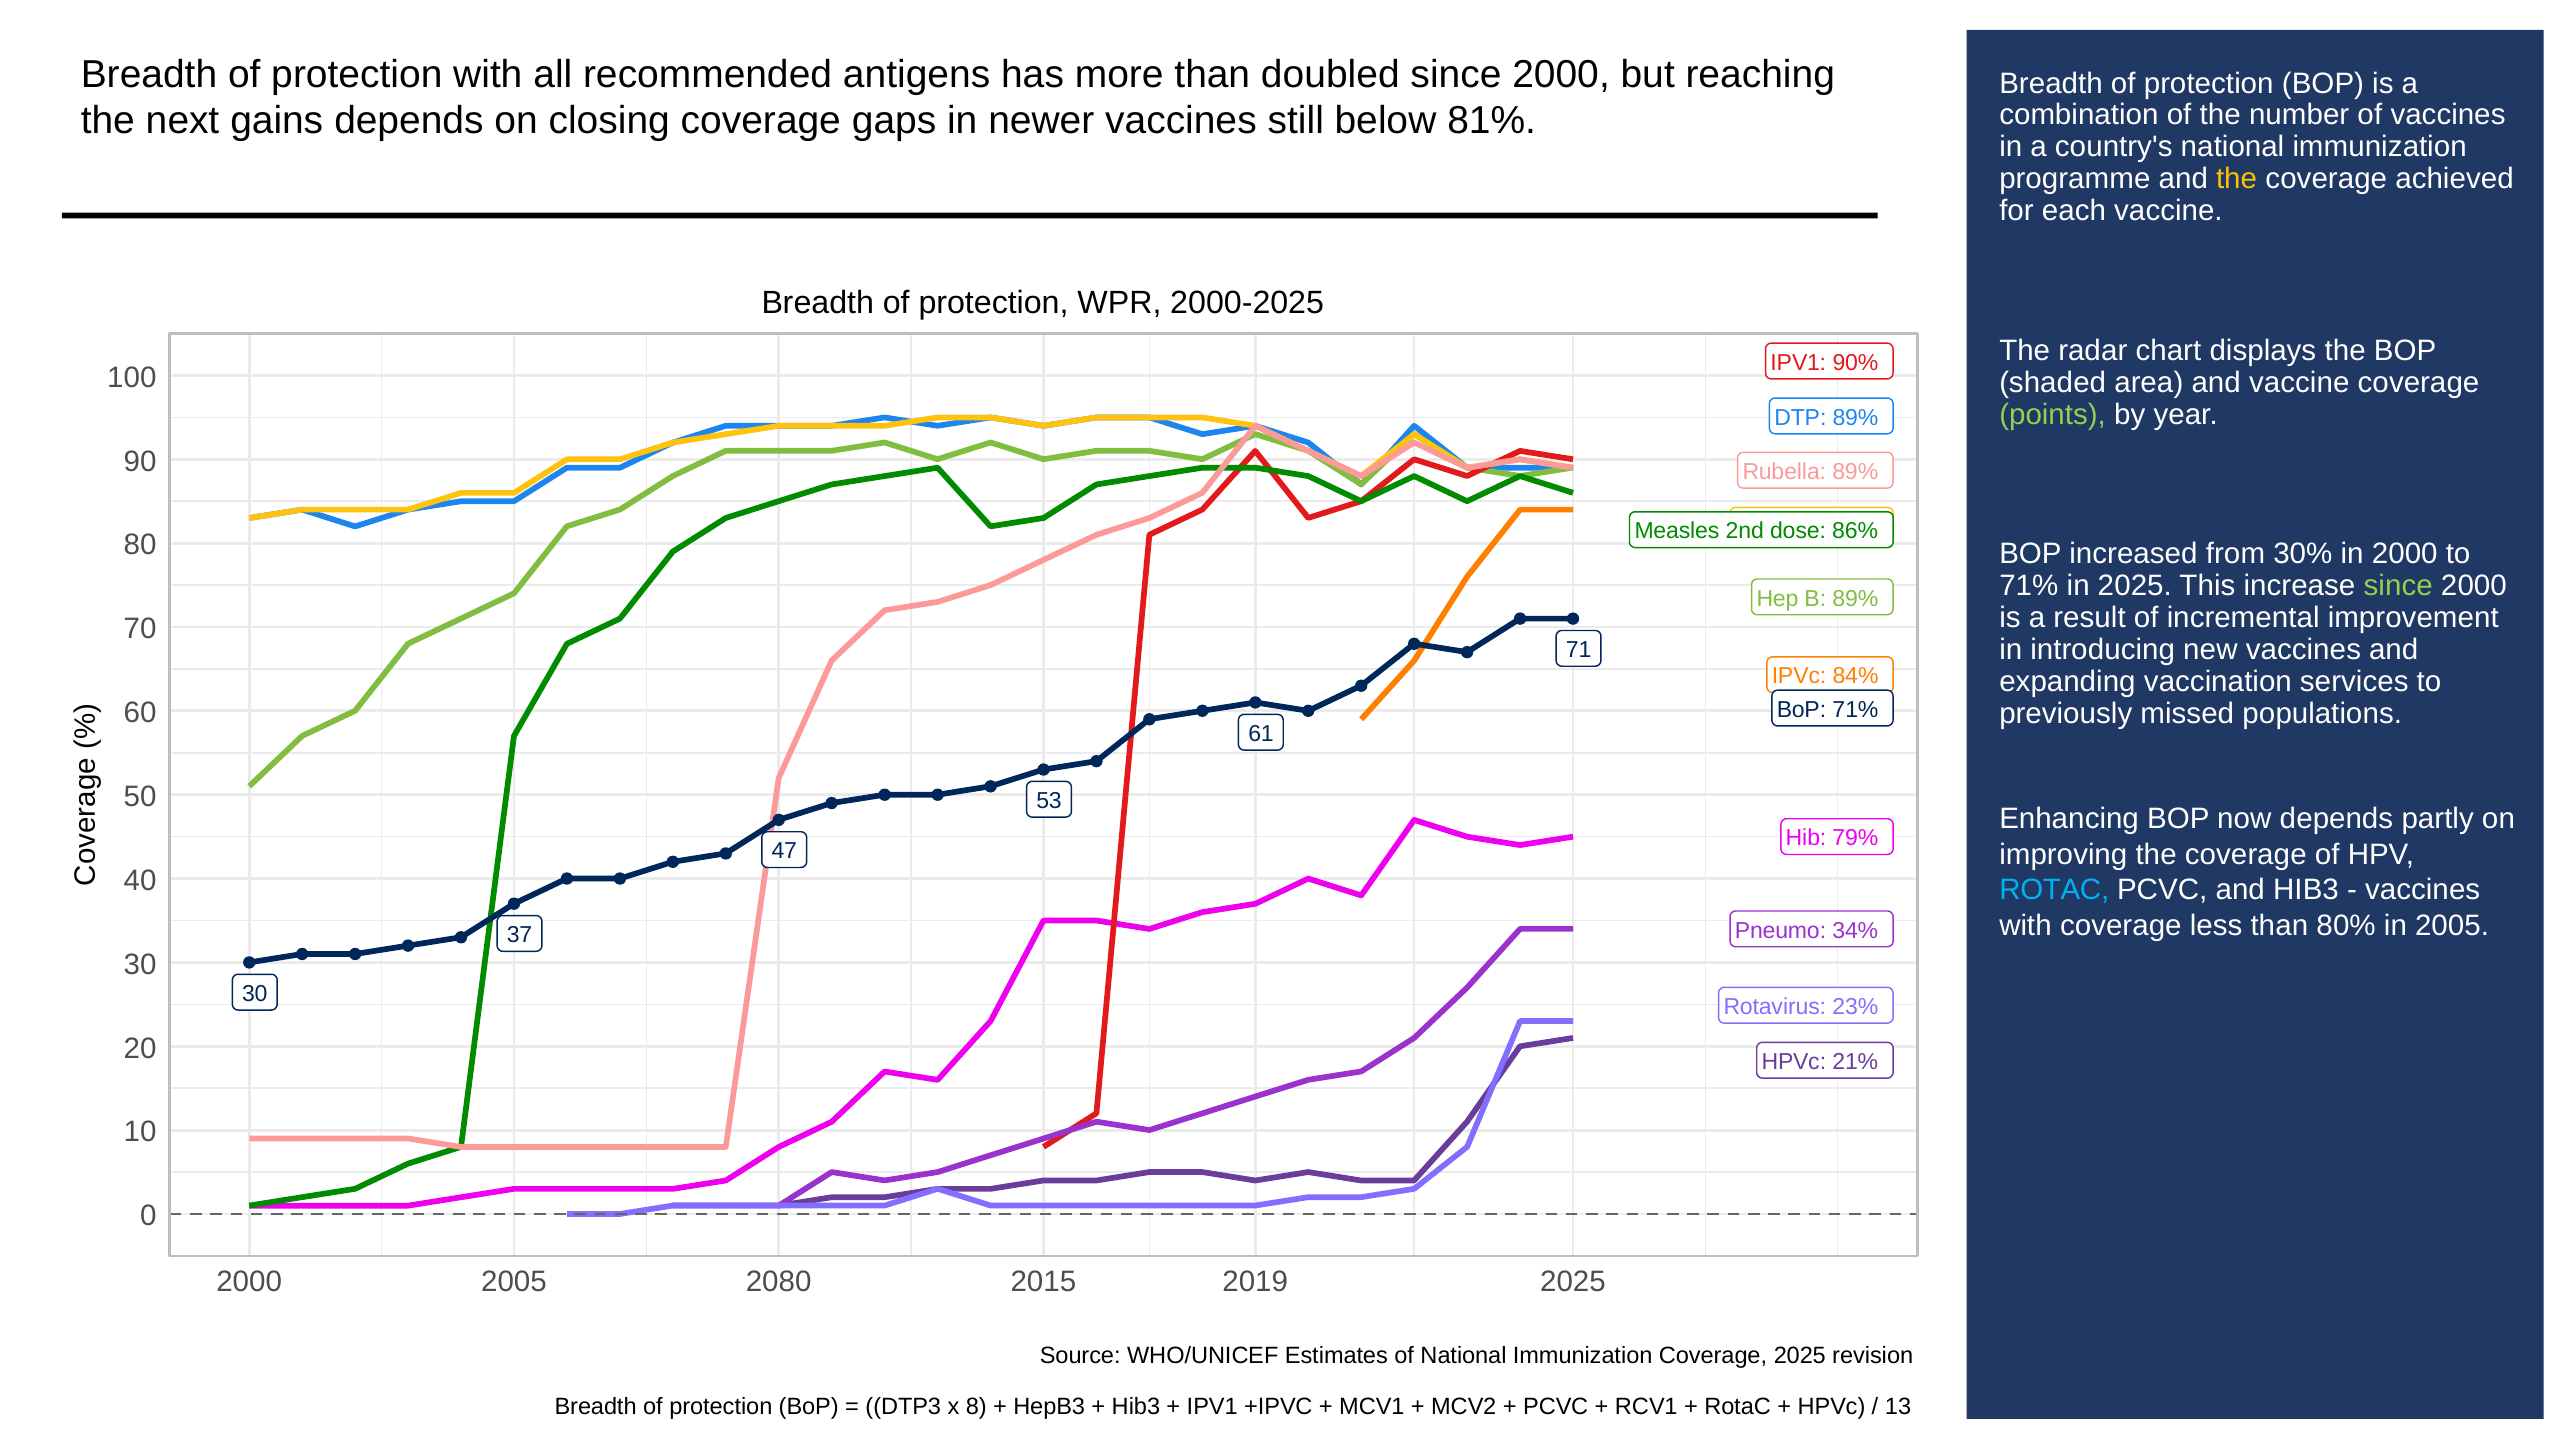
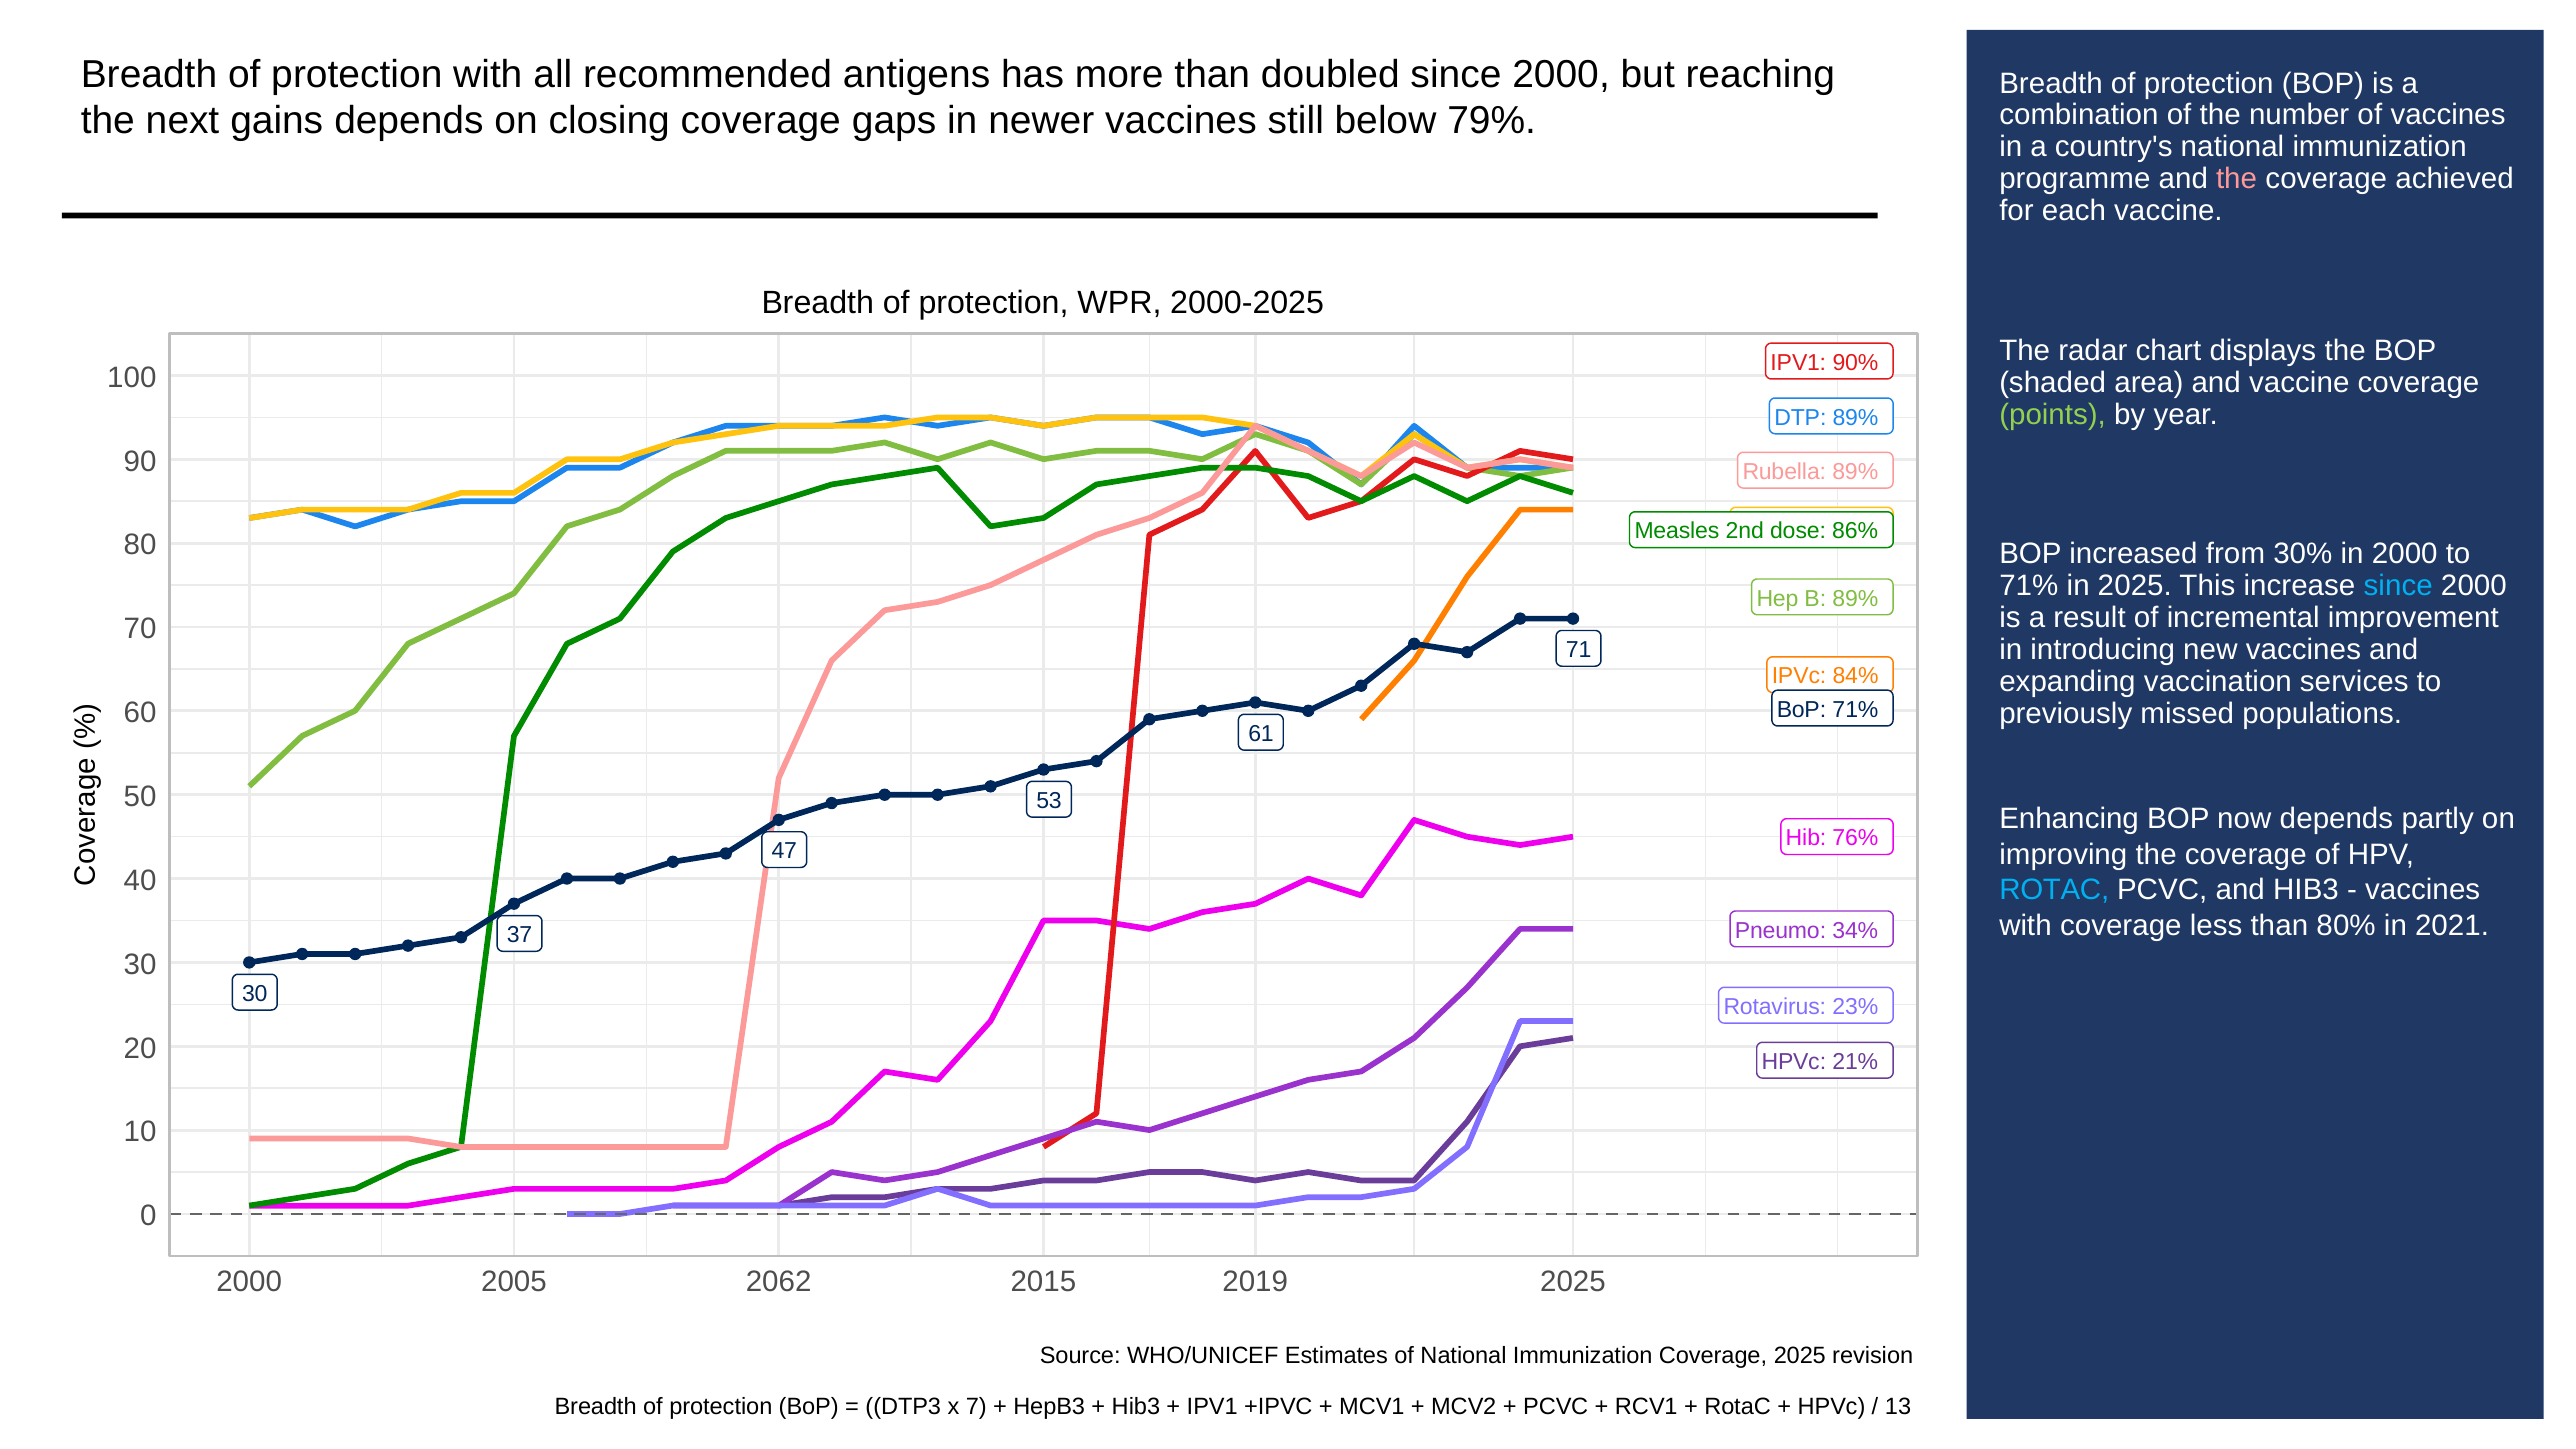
81%: 81% -> 79% (1492, 121)
the colour: yellow -> pink (2237, 179)
since colour: light green -> light blue (2398, 586)
79%: 79% -> 76% (1855, 838)
in 2005: 2005 -> 2021 (2452, 926)
2080: 2080 -> 2062 (779, 1282)
8: 8 -> 7 (976, 1407)
